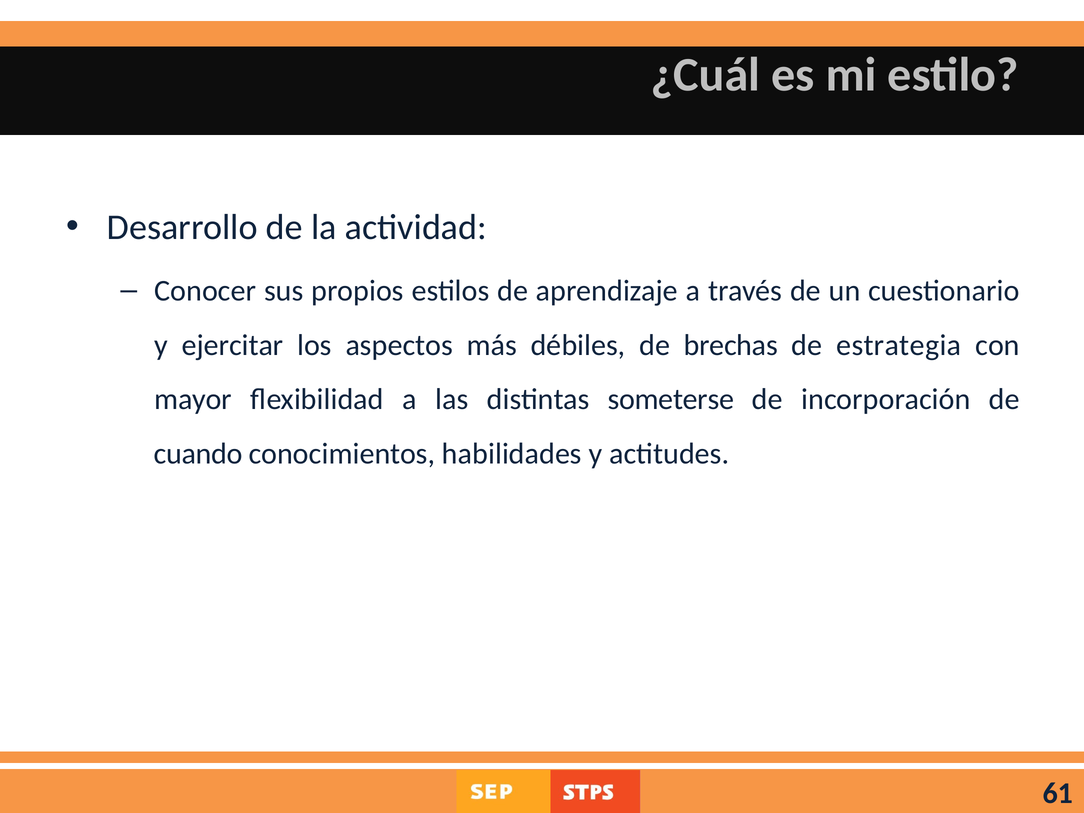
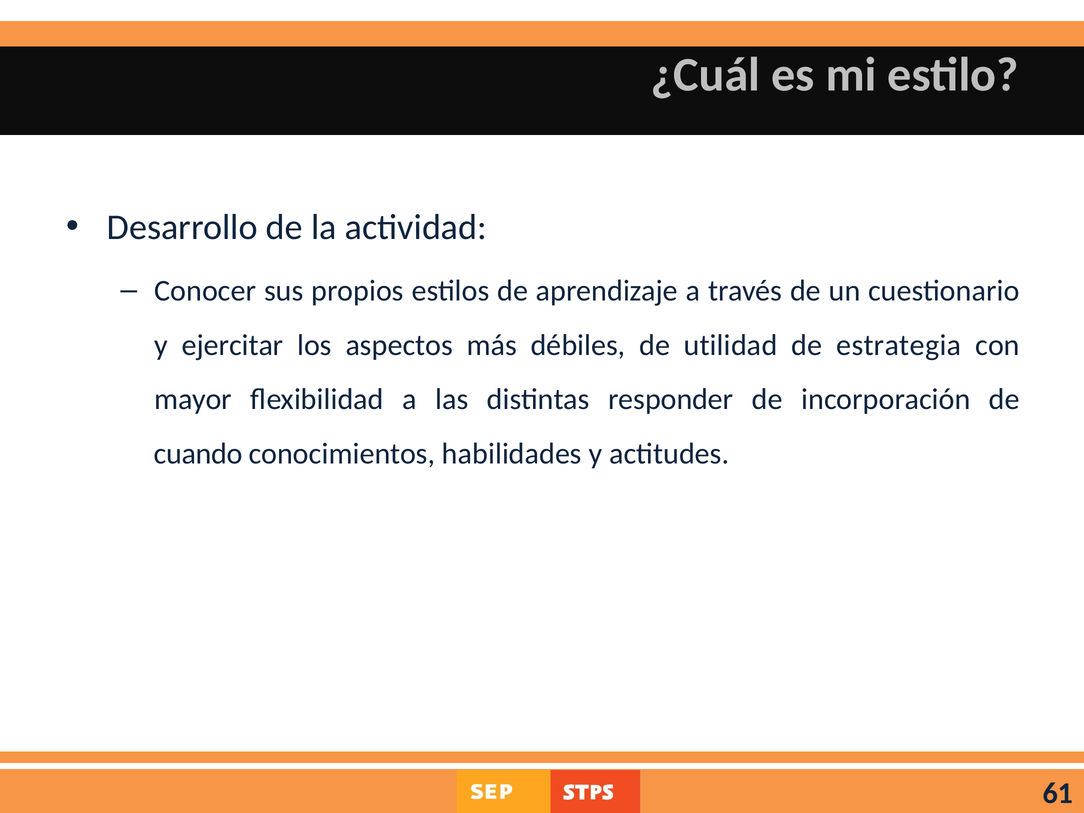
brechas: brechas -> utilidad (731, 345)
someterse: someterse -> responder (671, 399)
